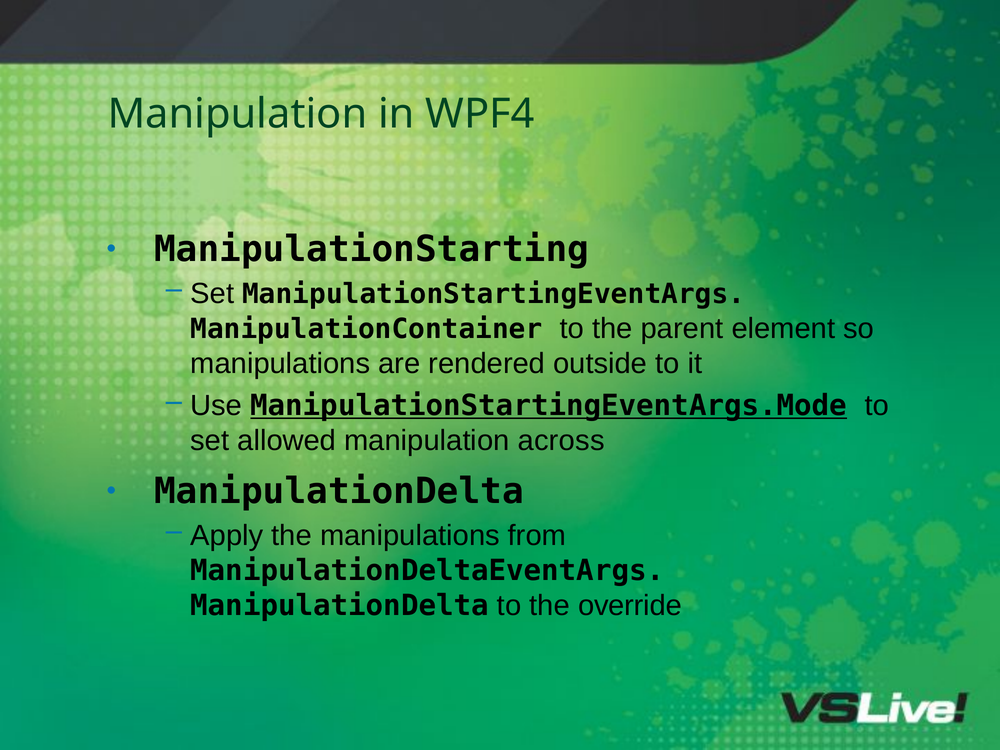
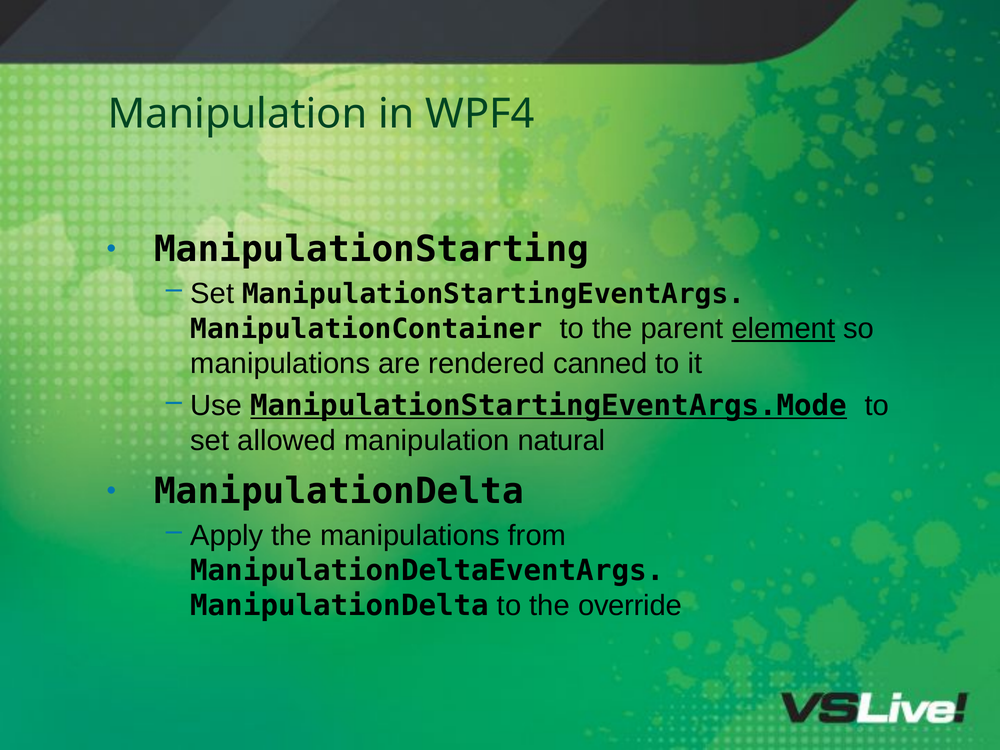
element underline: none -> present (783, 328)
outside: outside -> canned (600, 363)
across: across -> natural (561, 441)
